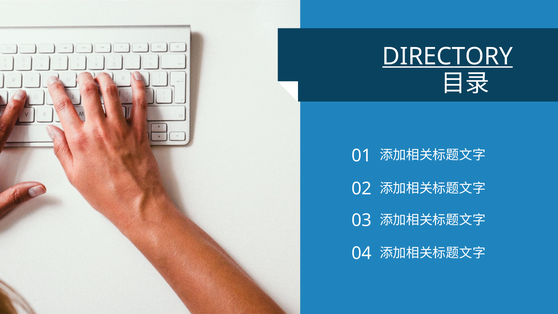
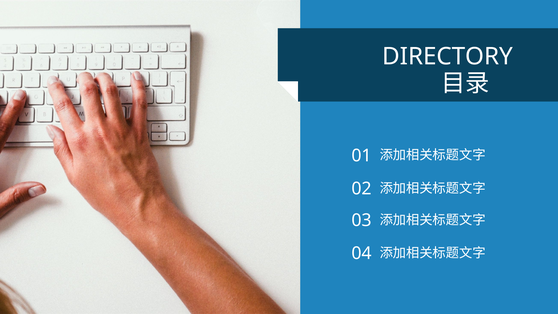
DIRECTORY underline: present -> none (448, 56)
